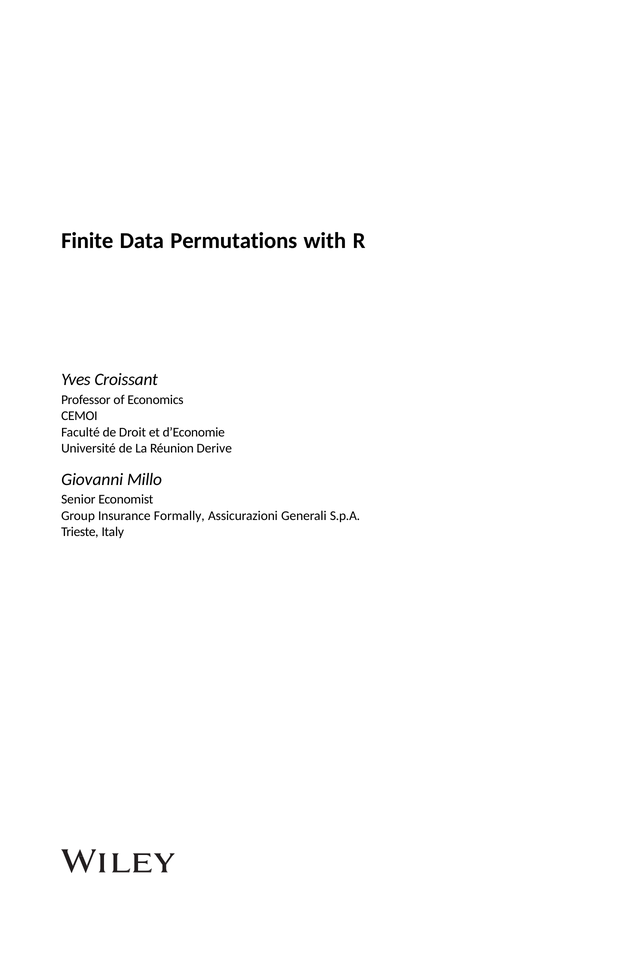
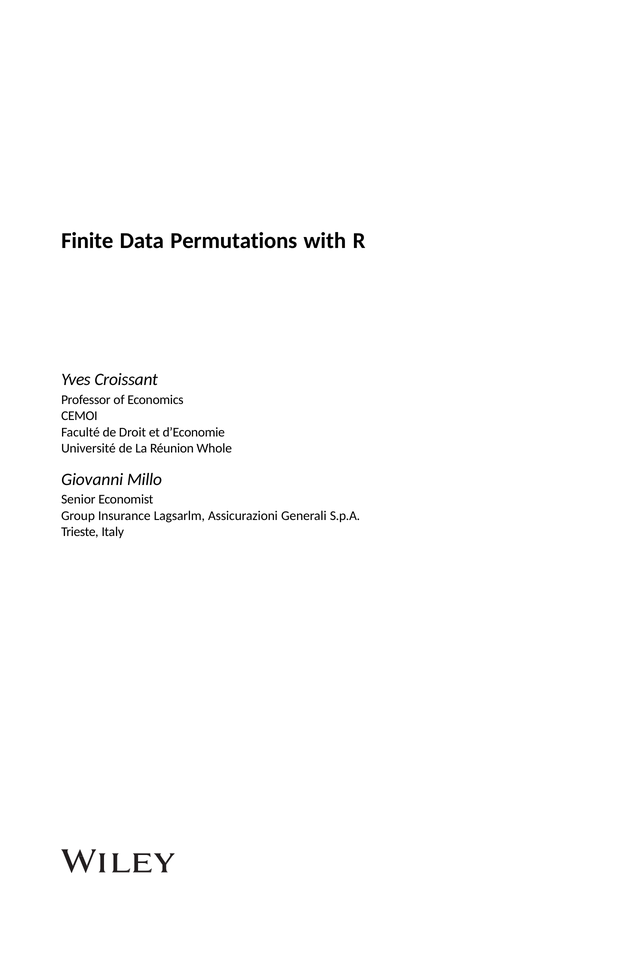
Derive: Derive -> Whole (214, 448)
Formally: Formally -> Lagsarlm (179, 516)
